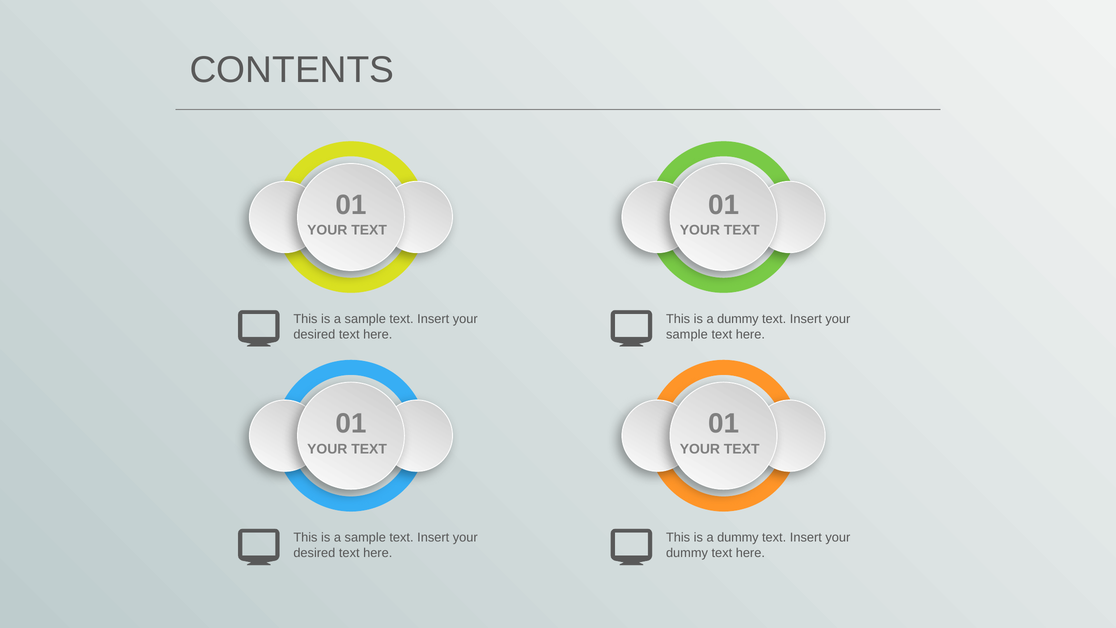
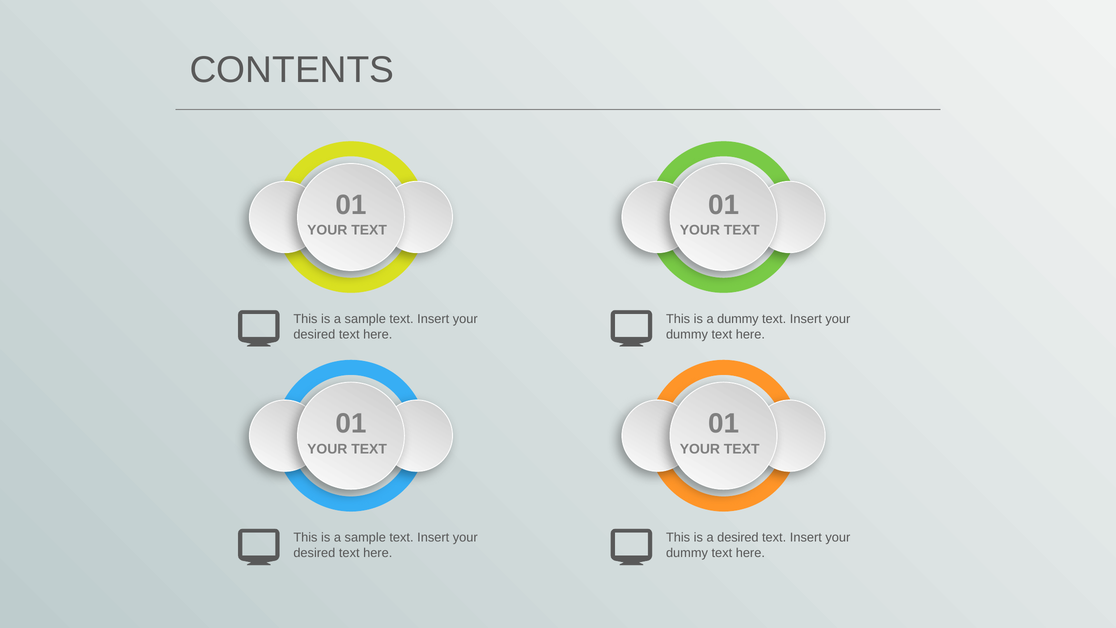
sample: sample -> dummy (687, 334)
dummy: dummy -> desired (738, 538)
